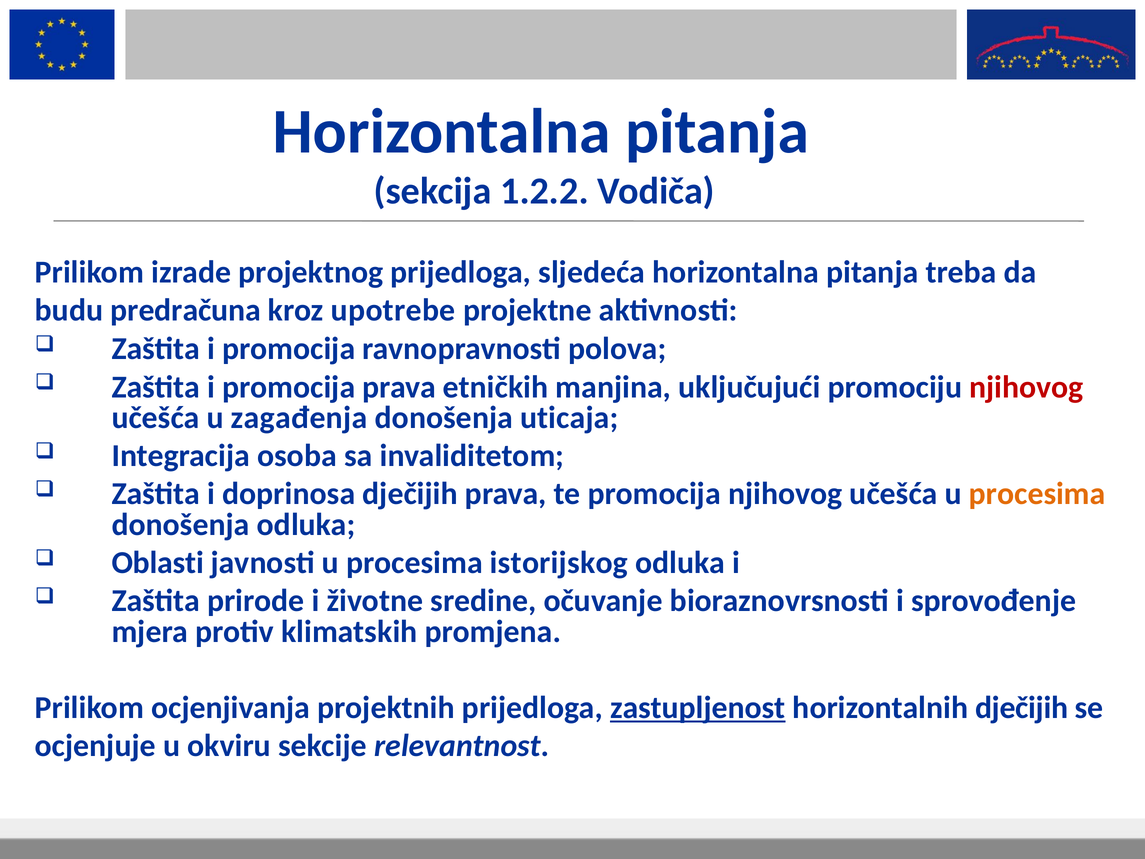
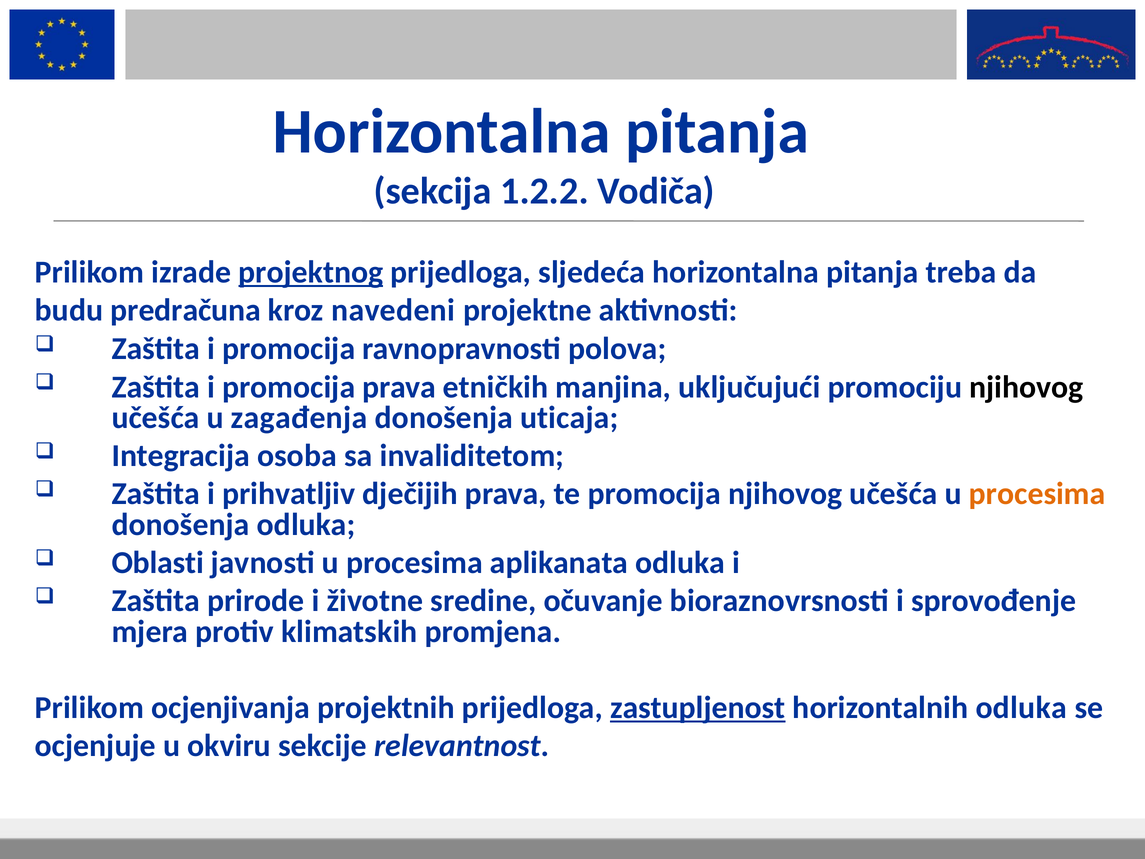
projektnog underline: none -> present (311, 272)
upotrebe: upotrebe -> navedeni (393, 310)
njihovog colour: red -> black (1026, 387)
doprinosa: doprinosa -> prihvatljiv (289, 494)
istorijskog: istorijskog -> aplikanata (559, 563)
horizontalnih dječijih: dječijih -> odluka (1021, 707)
